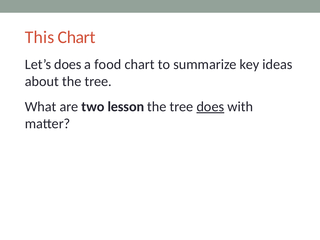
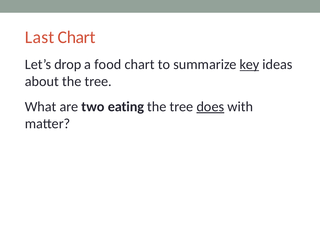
This: This -> Last (40, 37)
Let’s does: does -> drop (68, 64)
key underline: none -> present (249, 64)
lesson: lesson -> eating (126, 107)
